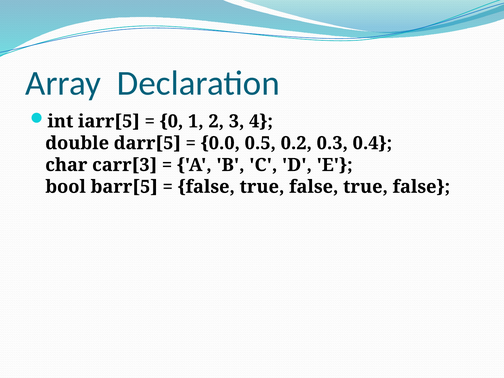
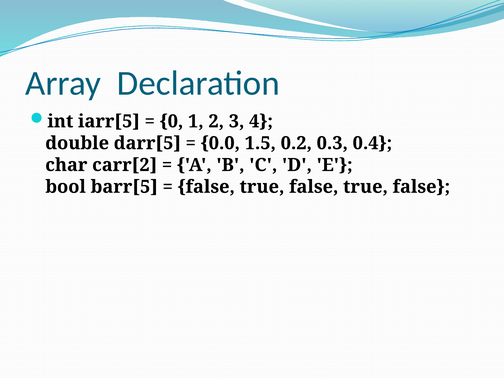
0.5: 0.5 -> 1.5 (260, 143)
carr[3: carr[3 -> carr[2 (125, 165)
